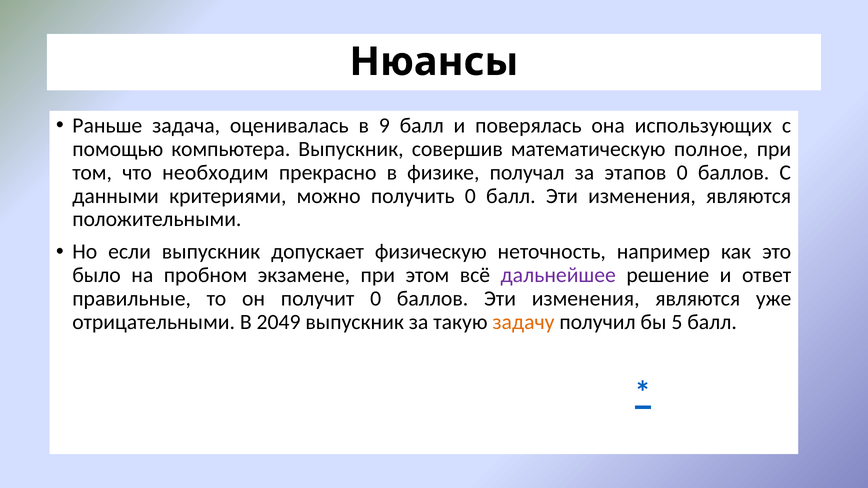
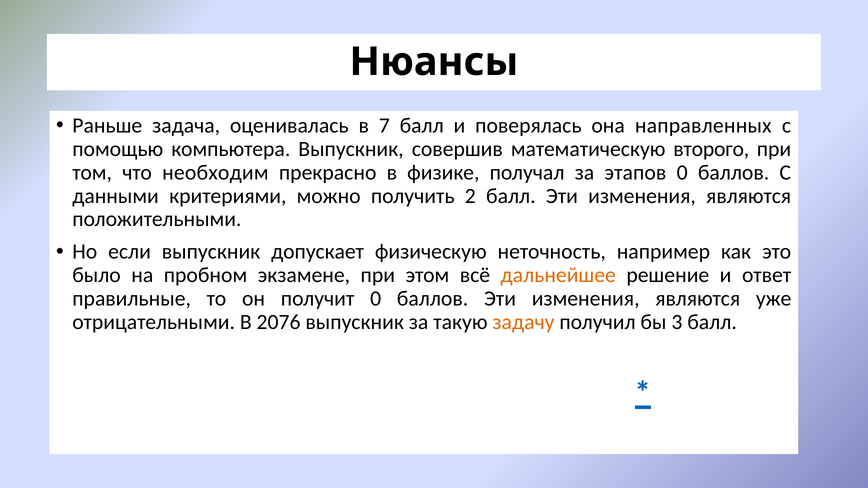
9: 9 -> 7 (384, 126)
использующих: использующих -> направленных (703, 126)
полное: полное -> второго (711, 149)
получить 0: 0 -> 2 (470, 196)
дальнейшее colour: purple -> orange (558, 275)
2049: 2049 -> 2076 (279, 322)
5: 5 -> 3 (677, 322)
